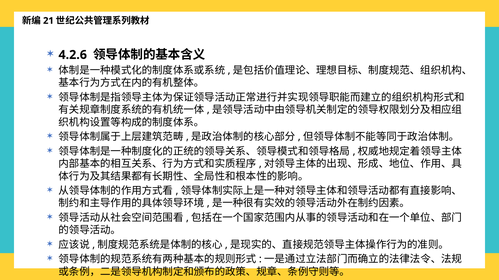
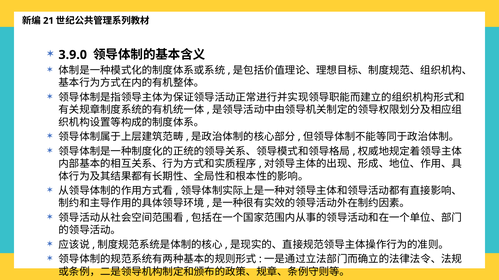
4.2.6: 4.2.6 -> 3.9.0 (73, 55)
